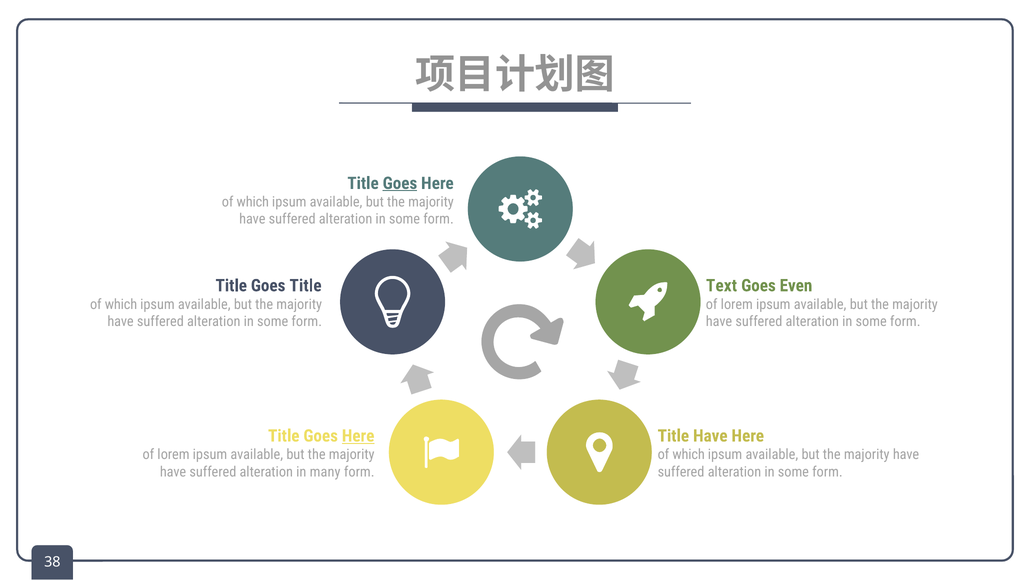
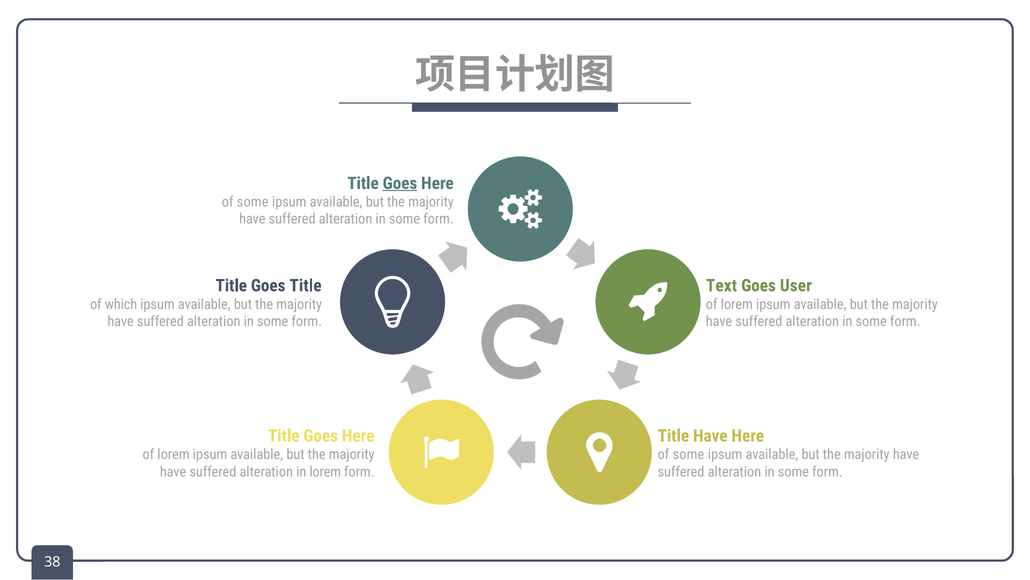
which: which -> some (253, 202)
Even: Even -> User (796, 285)
Here underline: present -> none (358, 435)
which: which -> some (688, 454)
in many: many -> lorem (325, 471)
